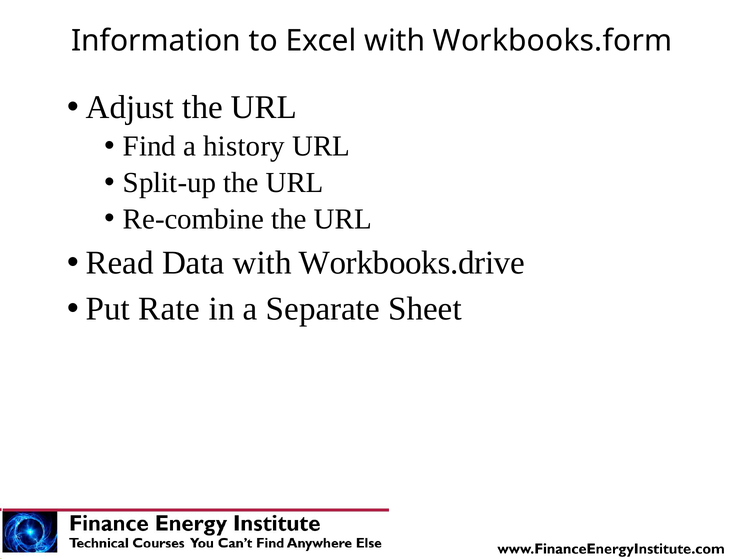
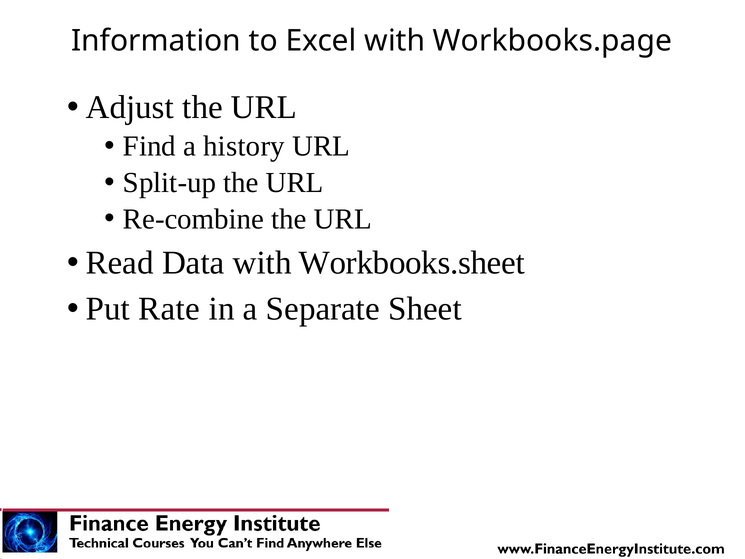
Workbooks.form: Workbooks.form -> Workbooks.page (553, 41)
Workbooks.drive: Workbooks.drive -> Workbooks.sheet (412, 263)
